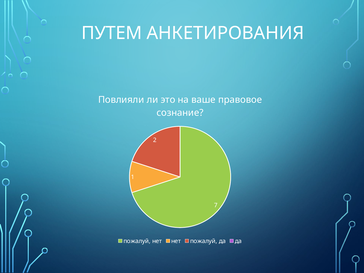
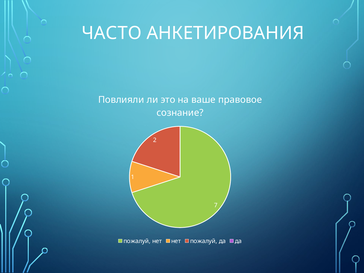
ПУТЕМ: ПУТЕМ -> ЧАСТО (112, 33)
